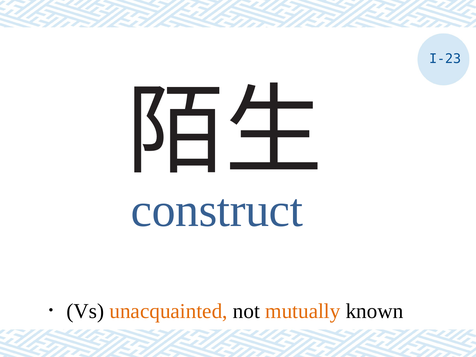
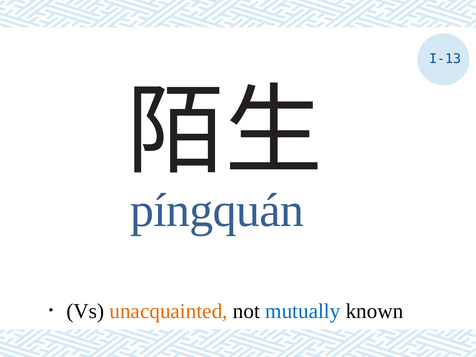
I-23: I-23 -> I-13 (445, 59)
construct: construct -> píngquán (217, 210)
mutually colour: orange -> blue (303, 311)
